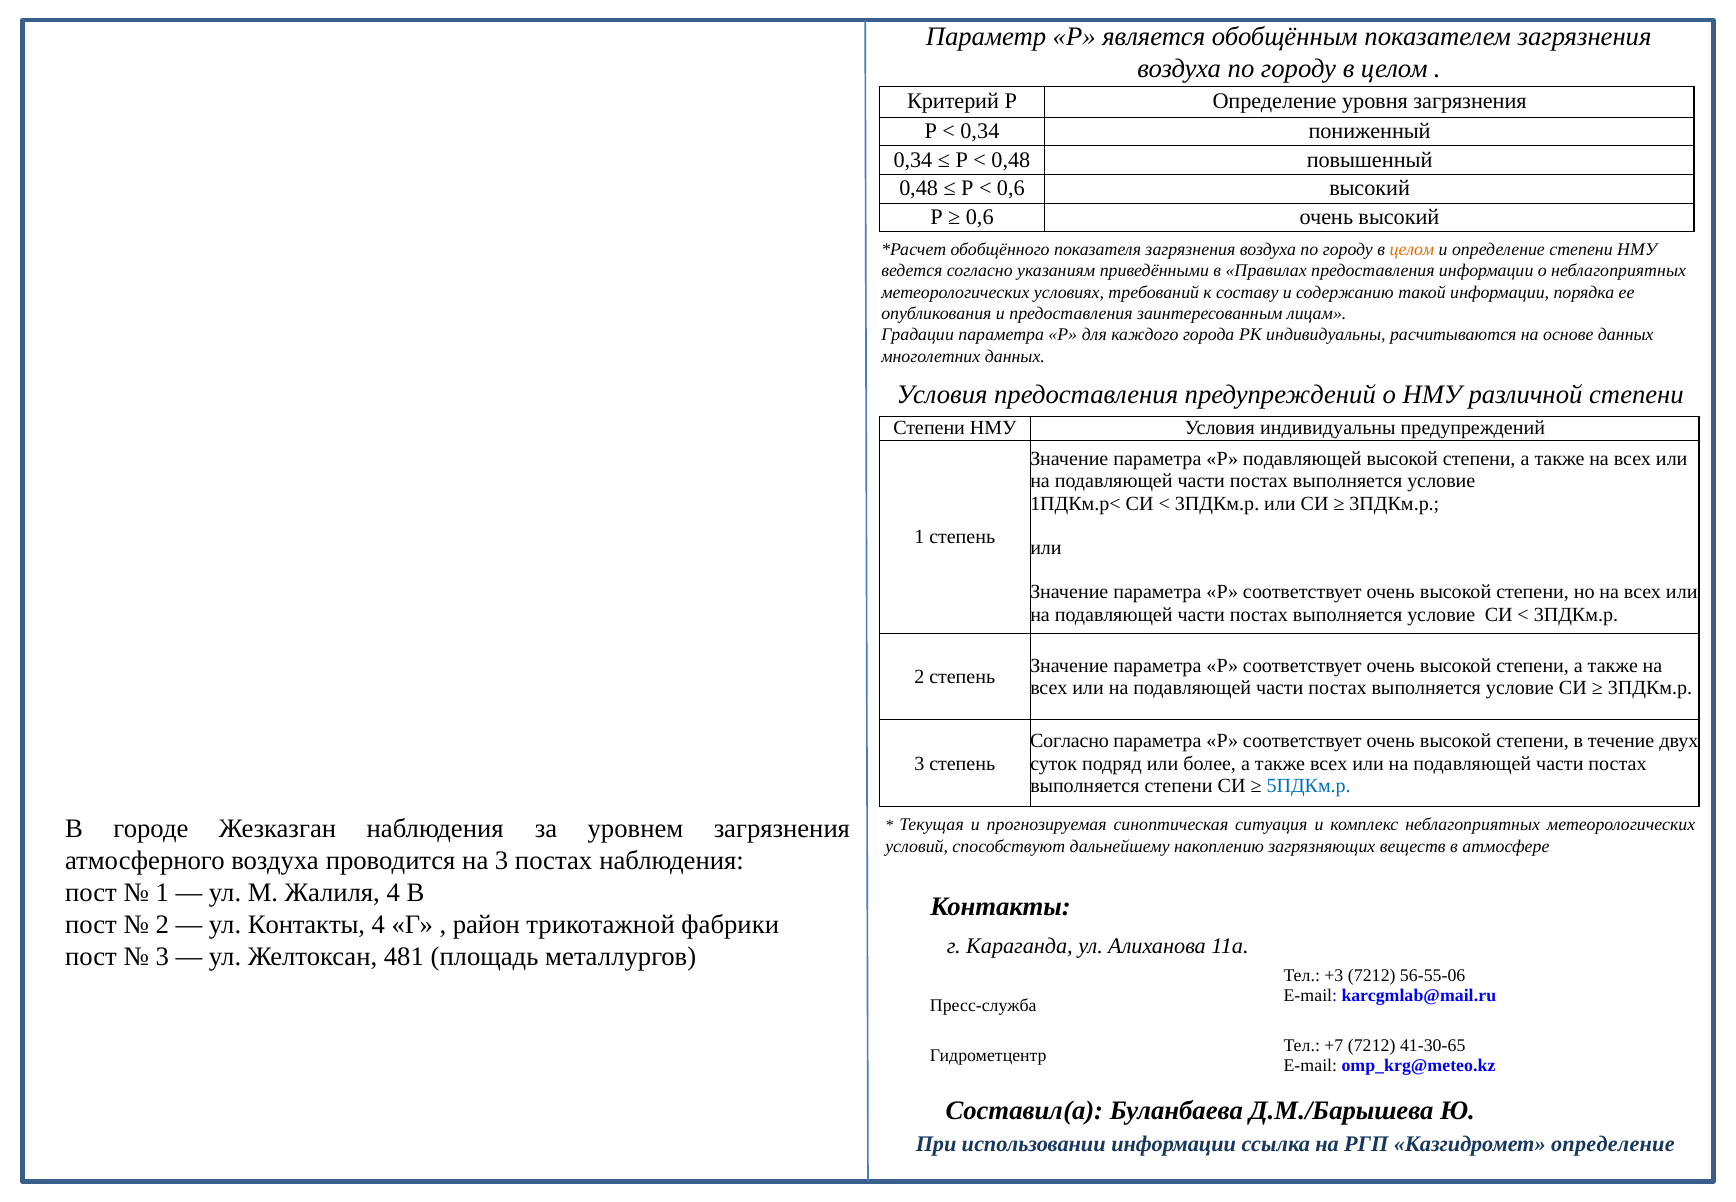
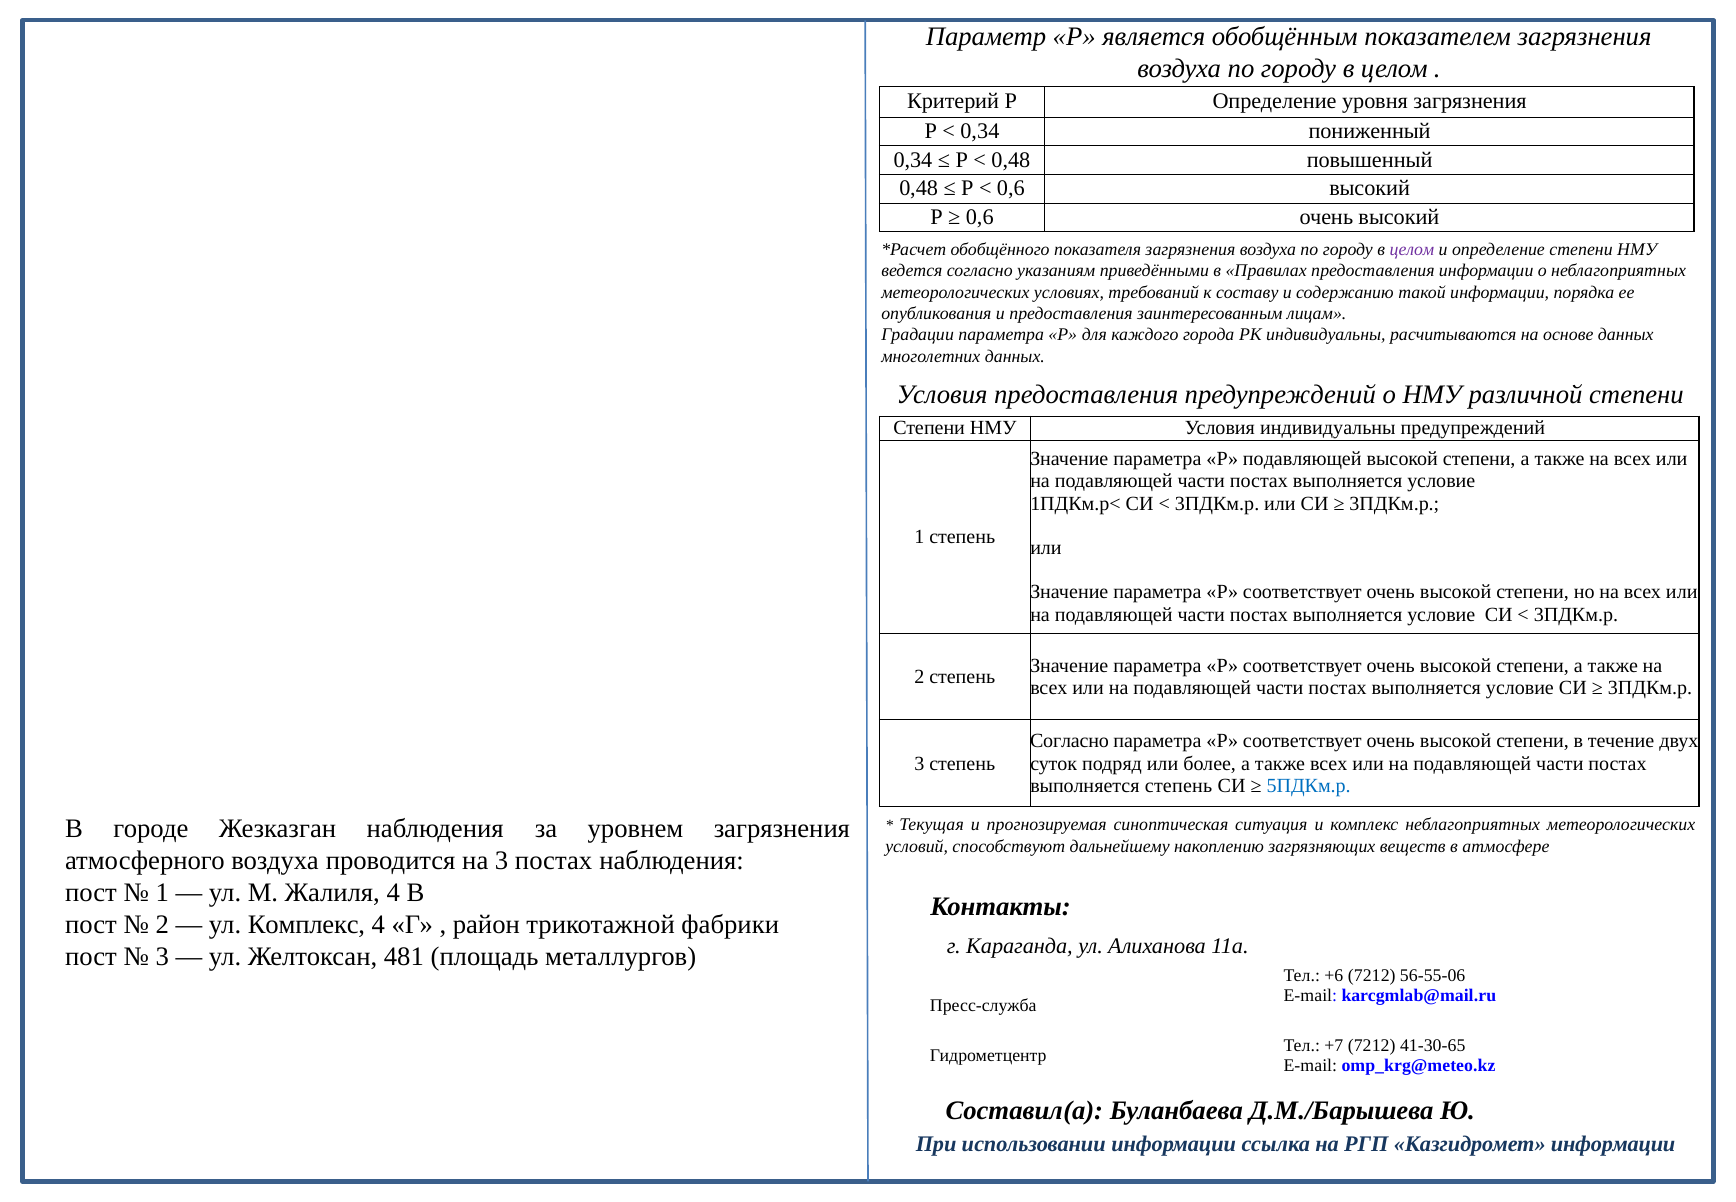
целом colour: orange -> purple (1412, 250)
выполняется степени: степени -> степень (1179, 786)
ул Контакты: Контакты -> Комплекс (306, 925)
+3: +3 -> +6 (1334, 976)
Казгидромет определение: определение -> информации (1613, 1144)
